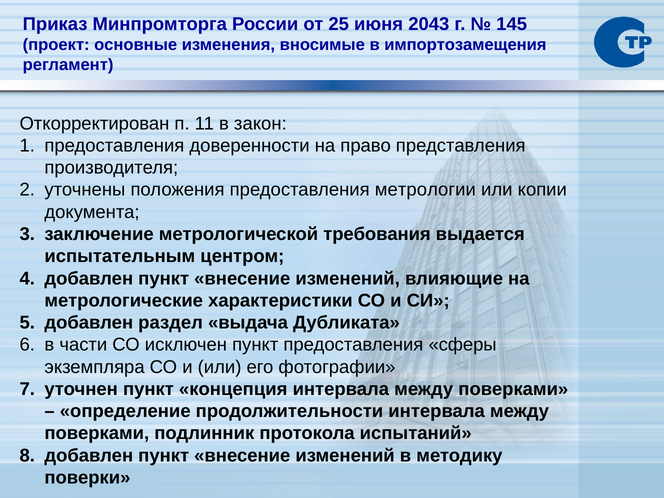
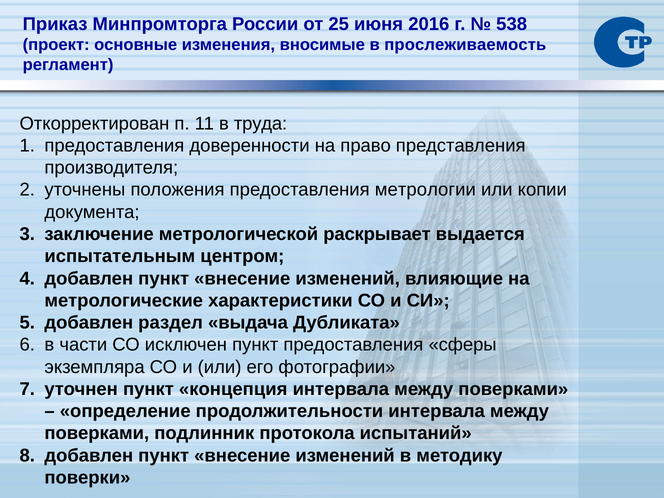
2043: 2043 -> 2016 (429, 24)
145: 145 -> 538 (512, 24)
импортозамещения: импортозамещения -> прослеживаемость (465, 45)
закон: закон -> труда (261, 123)
требования: требования -> раскрывает (377, 234)
